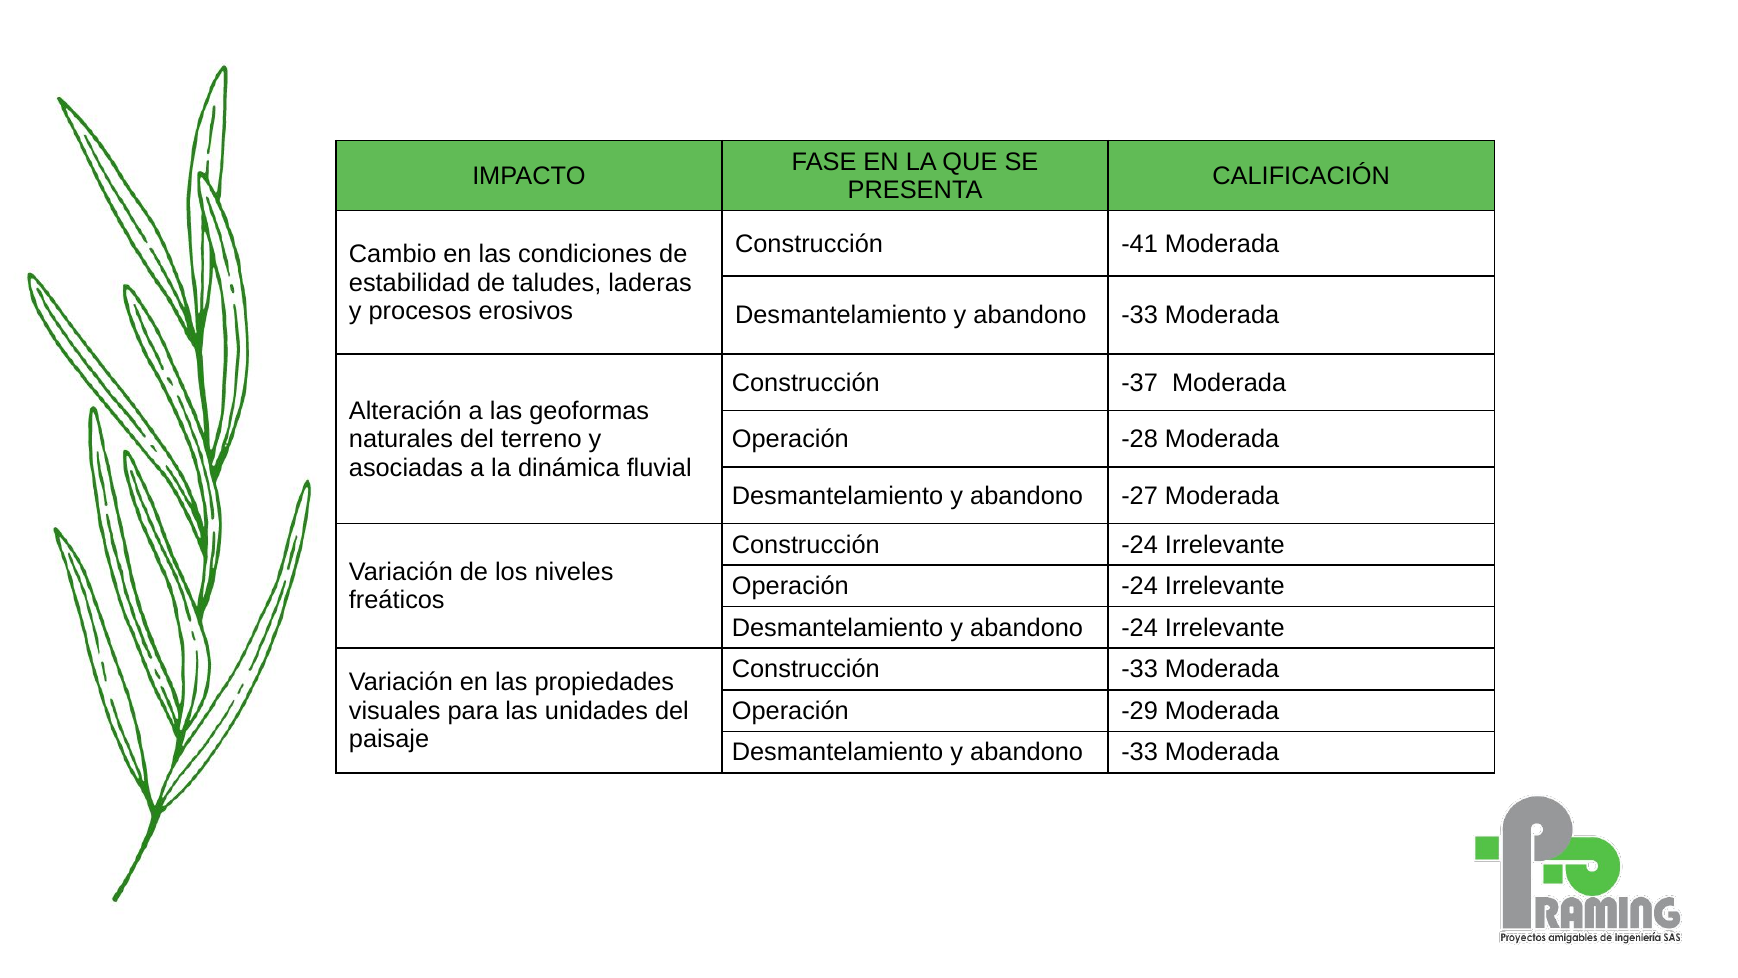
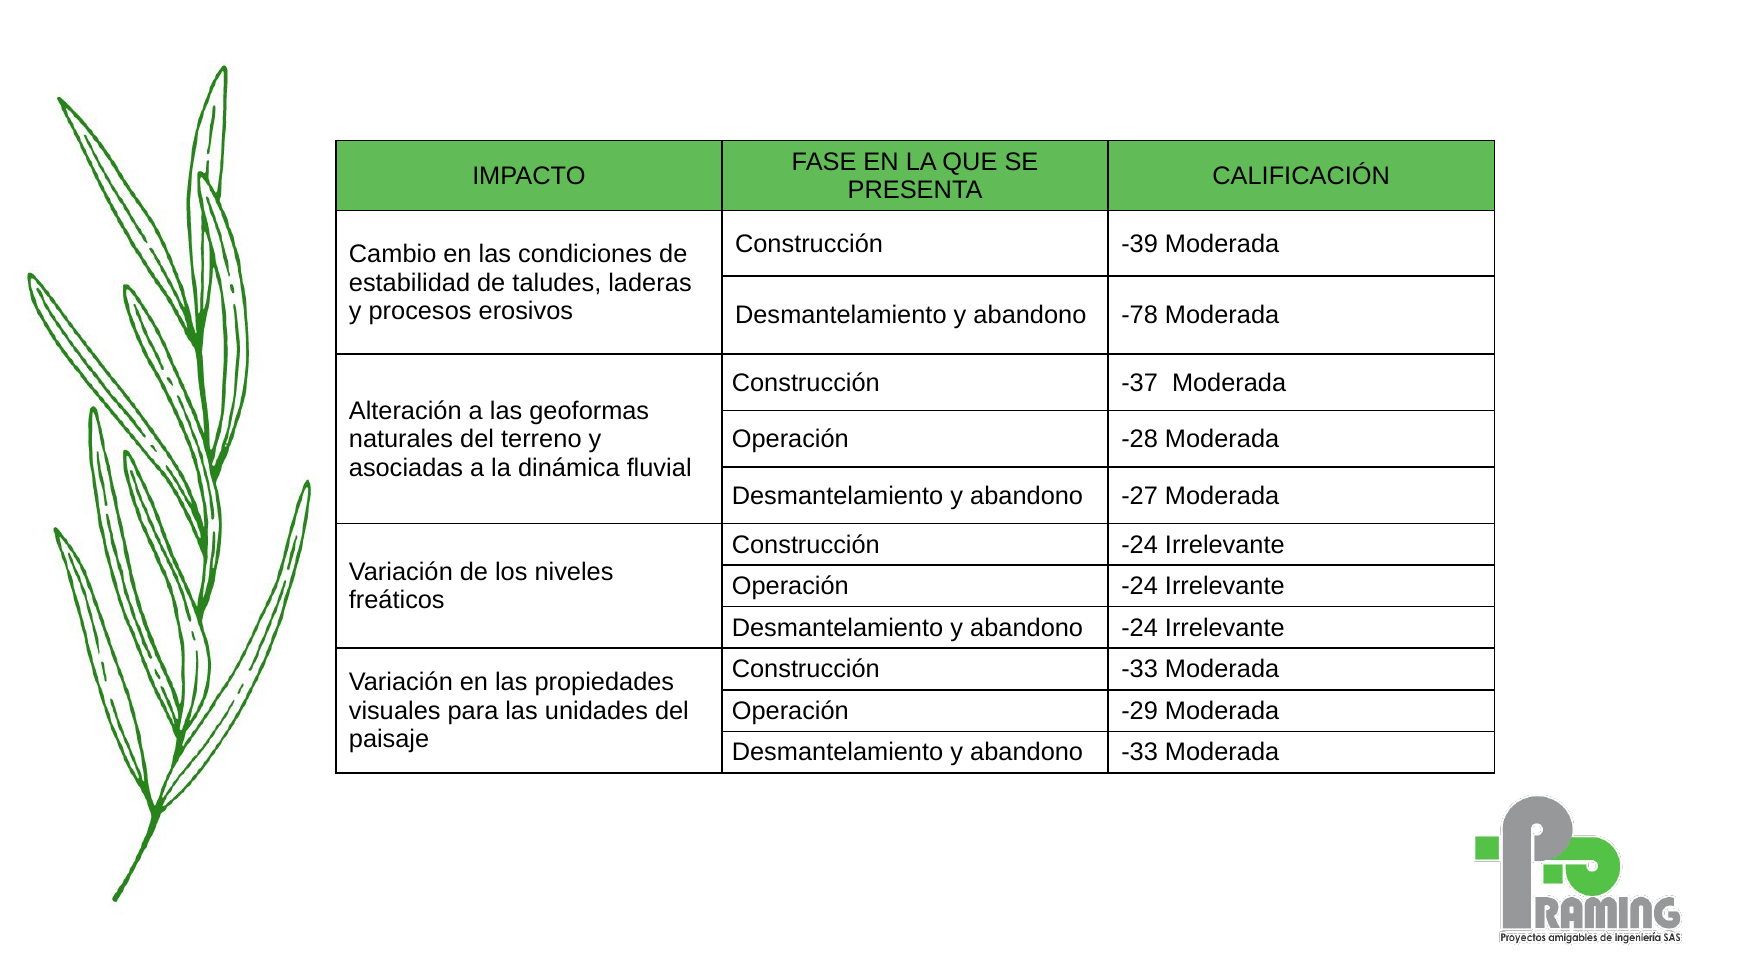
-41: -41 -> -39 (1140, 244)
-33: -33 -> -78 (1140, 315)
